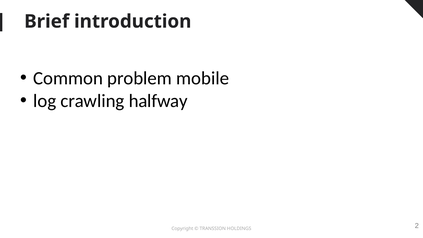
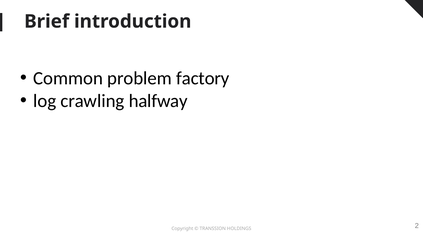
mobile: mobile -> factory (203, 78)
